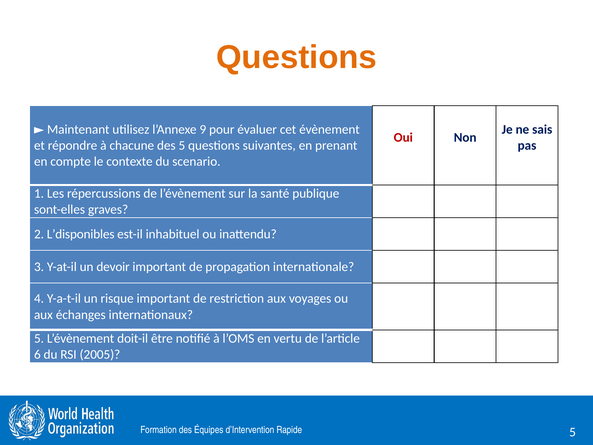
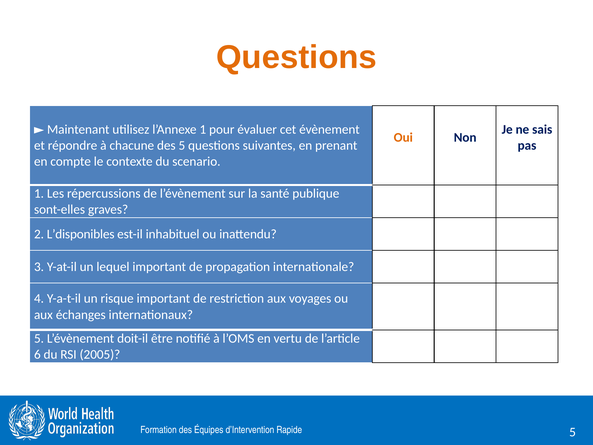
l’Annexe 9: 9 -> 1 (203, 129)
Oui colour: red -> orange (403, 137)
devoir: devoir -> lequel (113, 267)
